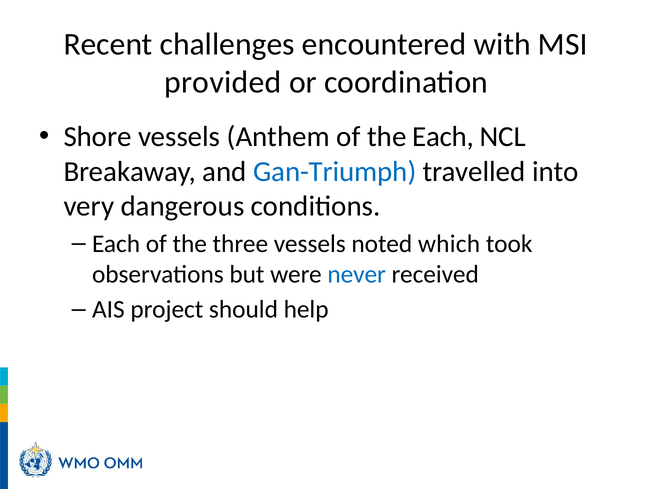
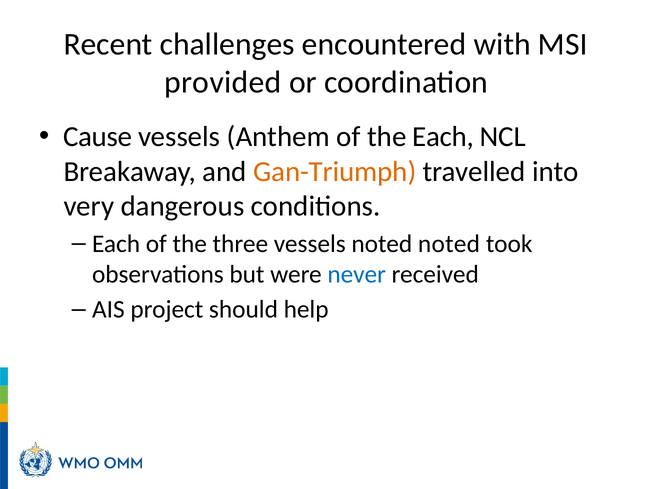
Shore: Shore -> Cause (98, 137)
Gan-Triumph colour: blue -> orange (335, 172)
noted which: which -> noted (449, 244)
